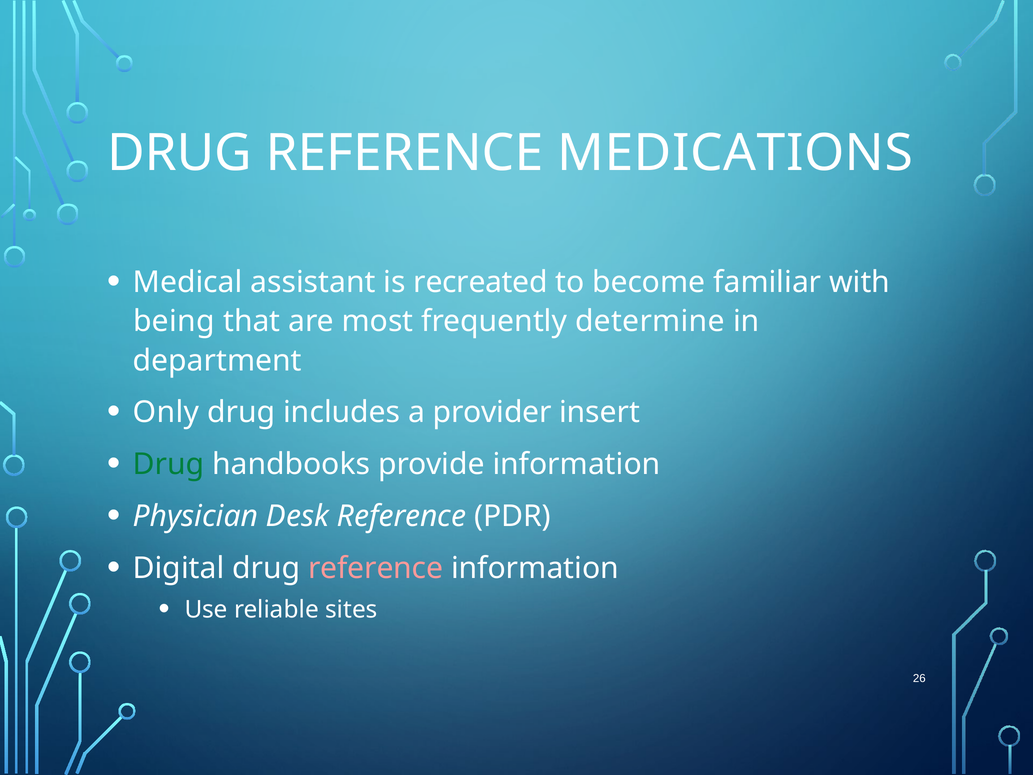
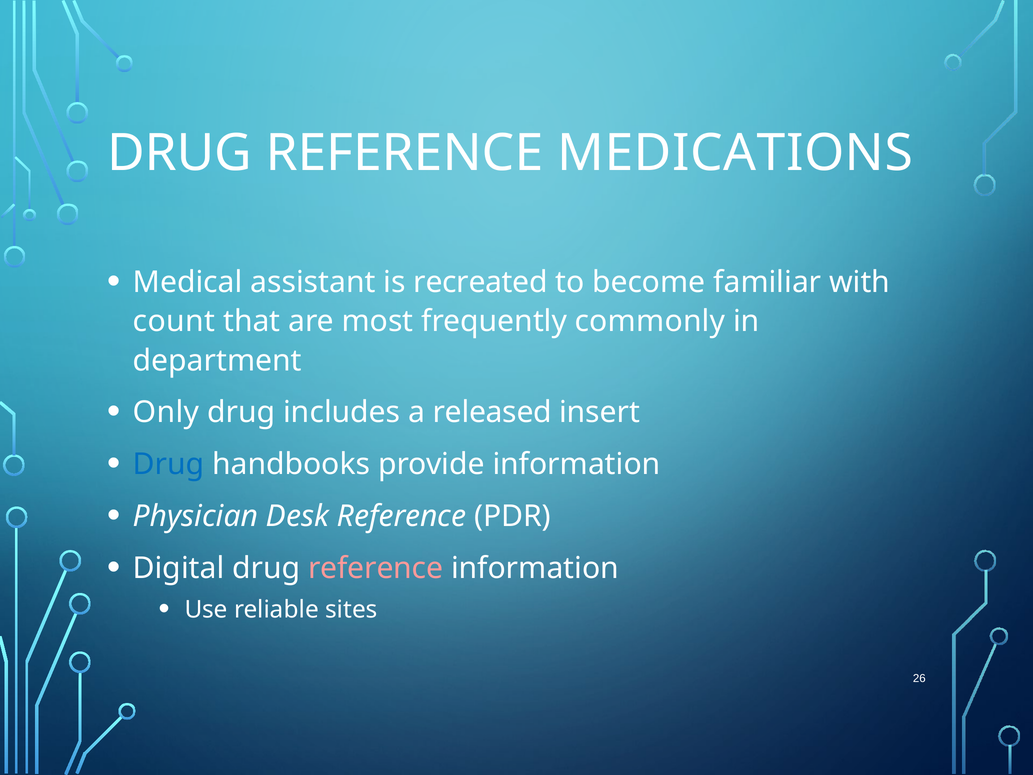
being: being -> count (174, 321)
determine: determine -> commonly (650, 321)
provider: provider -> released (492, 412)
Drug colour: green -> blue (169, 464)
